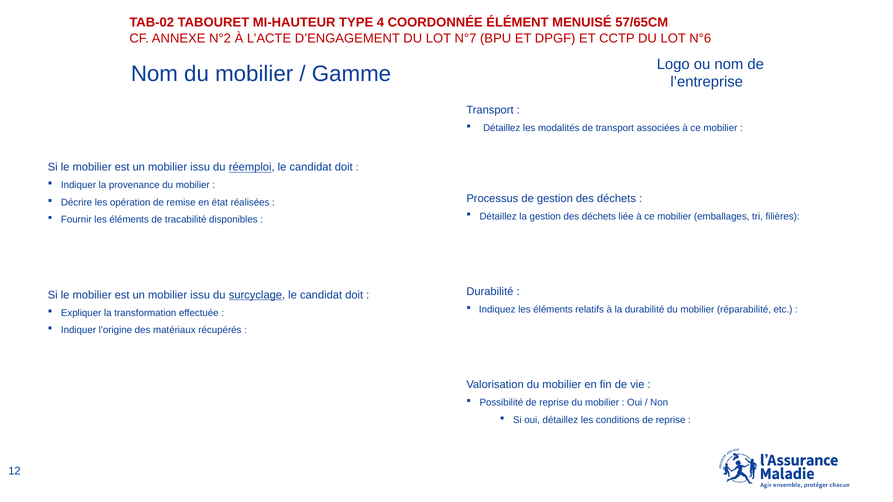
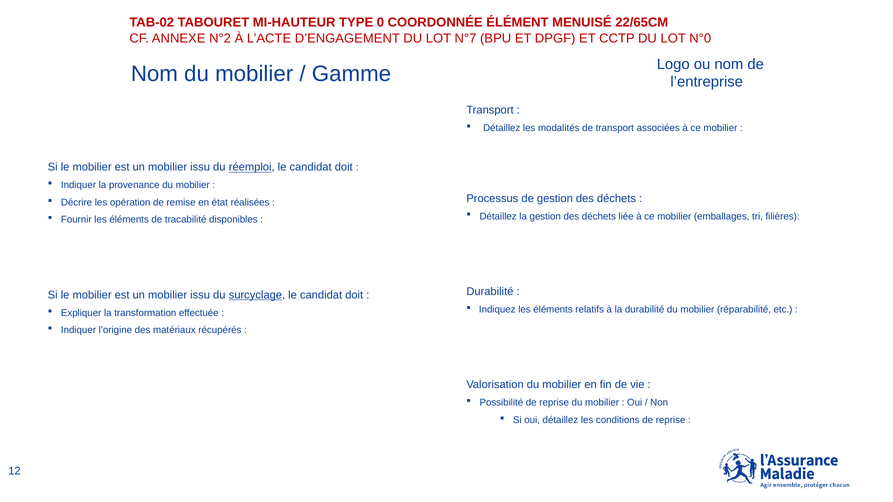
4: 4 -> 0 (380, 23)
57/65CM: 57/65CM -> 22/65CM (642, 23)
N°6: N°6 -> N°0 (700, 38)
